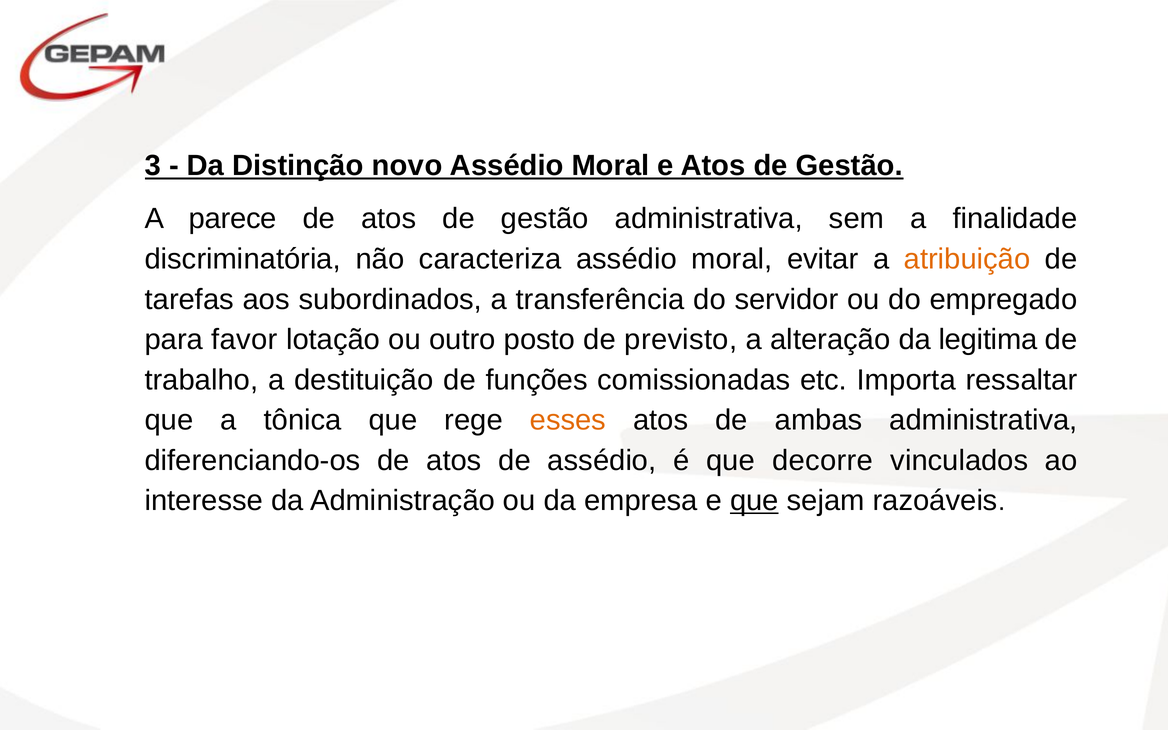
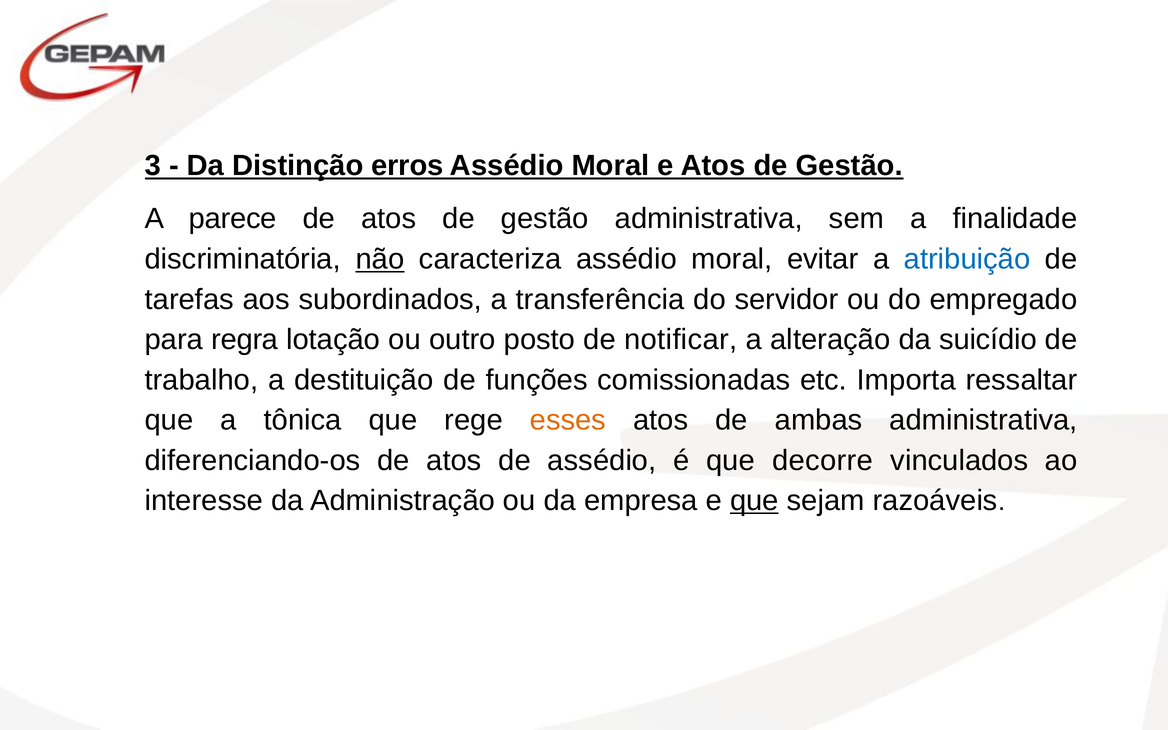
novo: novo -> erros (407, 166)
não underline: none -> present (380, 259)
atribuição colour: orange -> blue (967, 259)
favor: favor -> regra (245, 340)
previsto: previsto -> notificar (681, 340)
legitima: legitima -> suicídio (988, 340)
